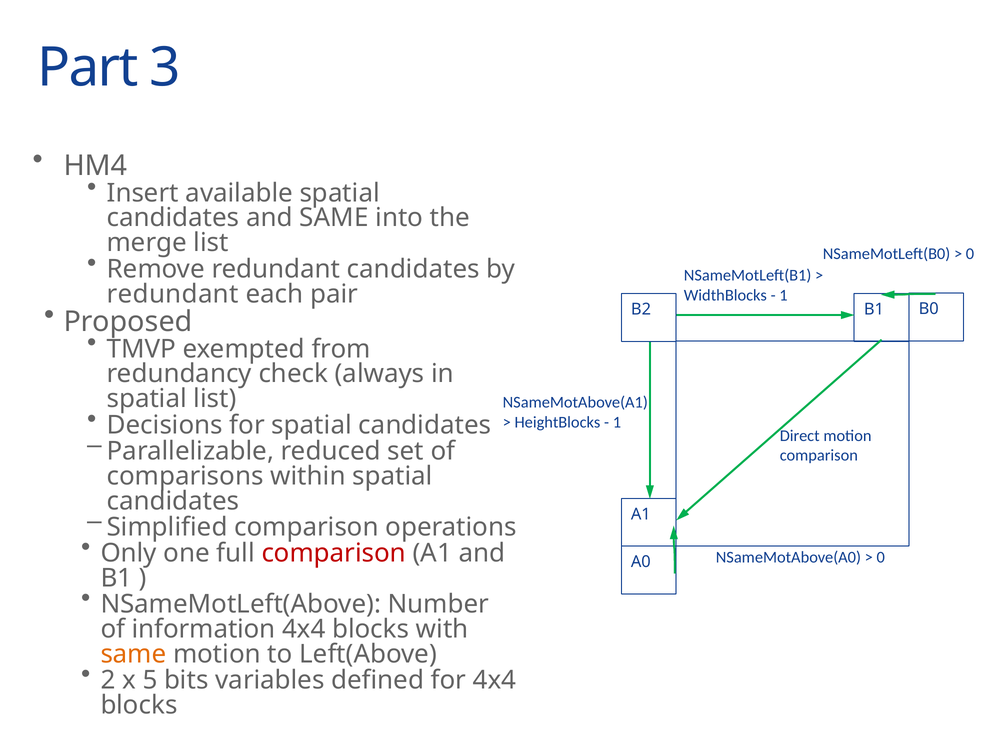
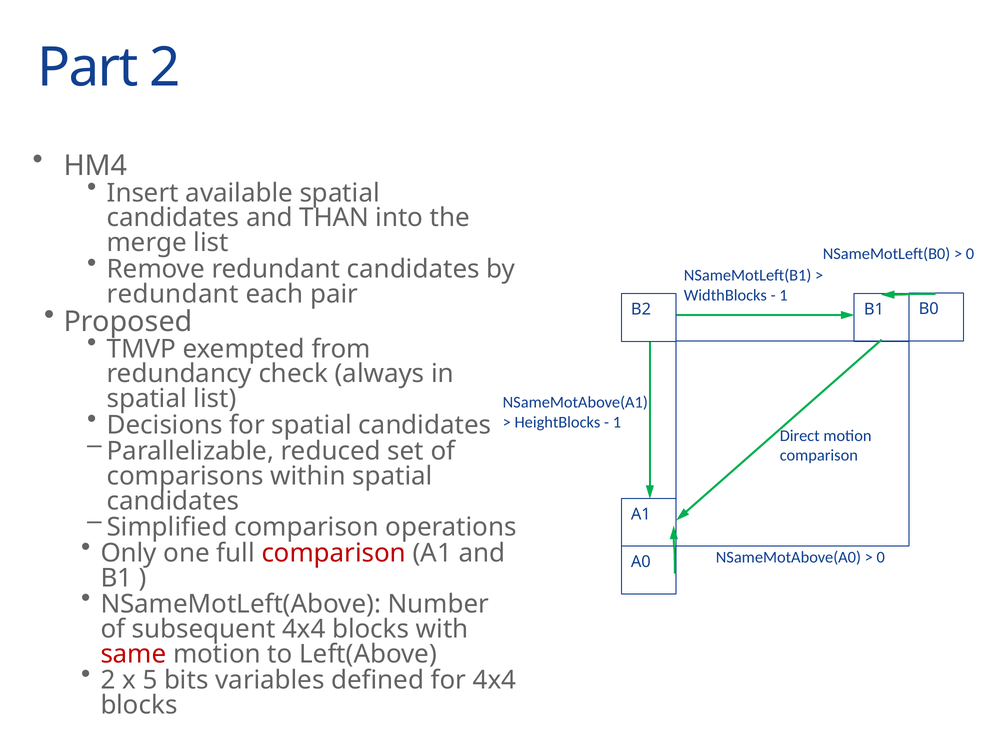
Part 3: 3 -> 2 (165, 68)
and SAME: SAME -> THAN (334, 218)
information: information -> subsequent (204, 630)
same colour: orange -> red (133, 655)
